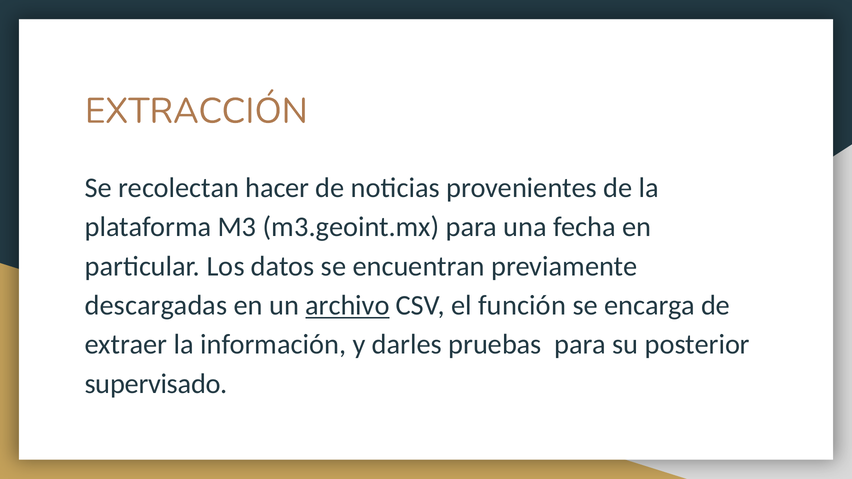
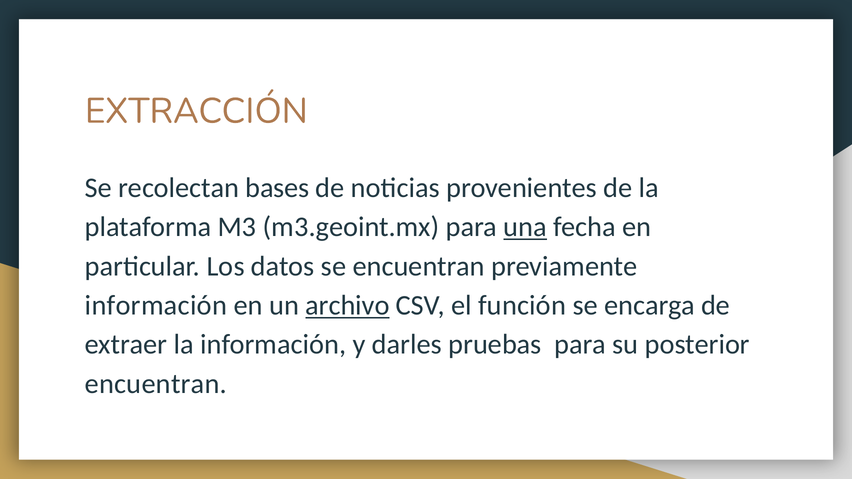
hacer: hacer -> bases (277, 188)
una underline: none -> present (525, 227)
descargadas: descargadas -> información (156, 306)
supervisado: supervisado -> encuentran (156, 384)
